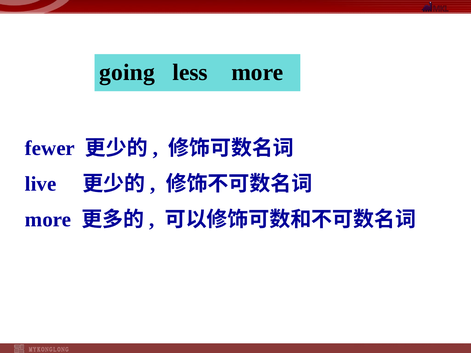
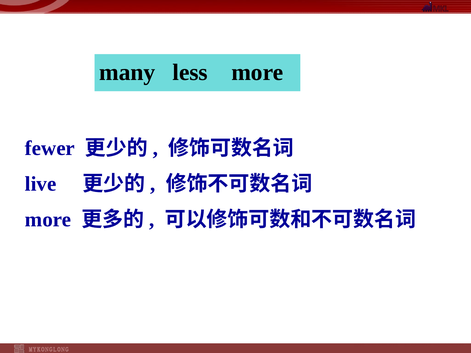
going: going -> many (127, 72)
